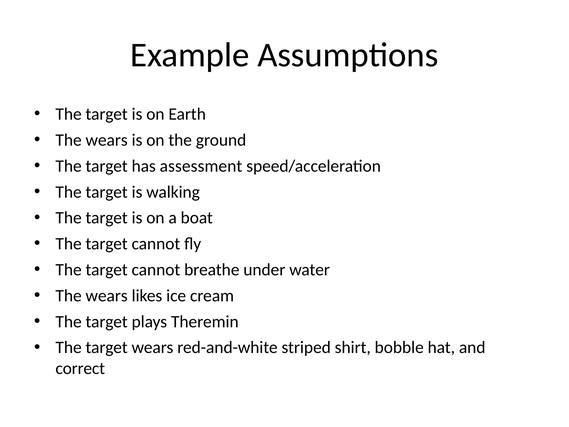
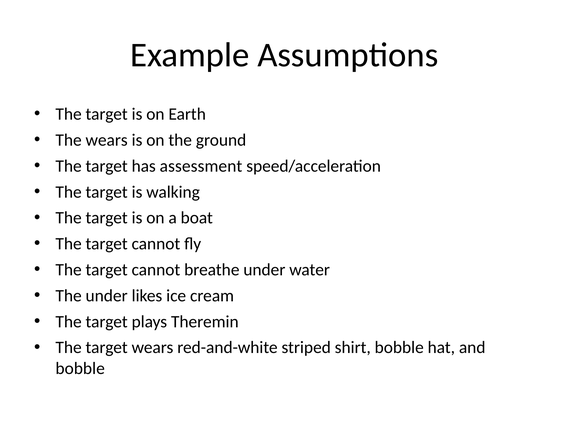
wears: wears -> under (107, 295)
correct: correct -> bobble (80, 368)
